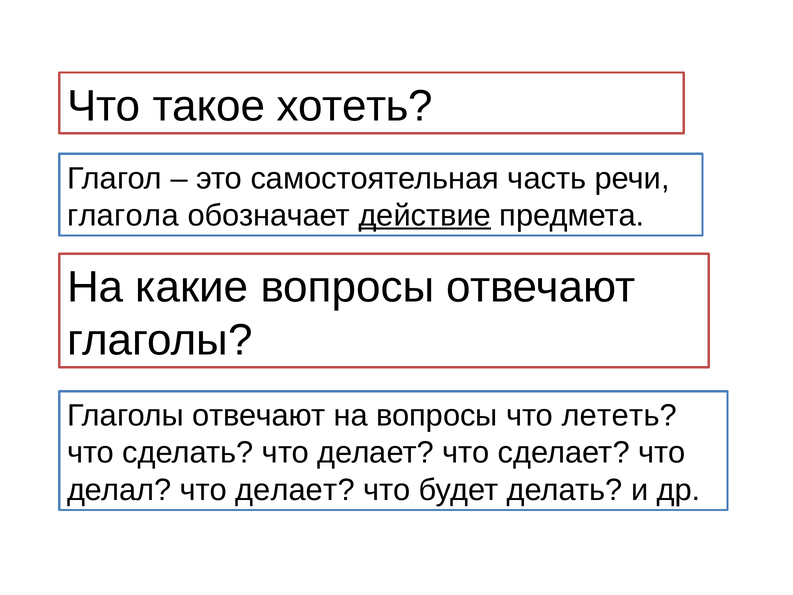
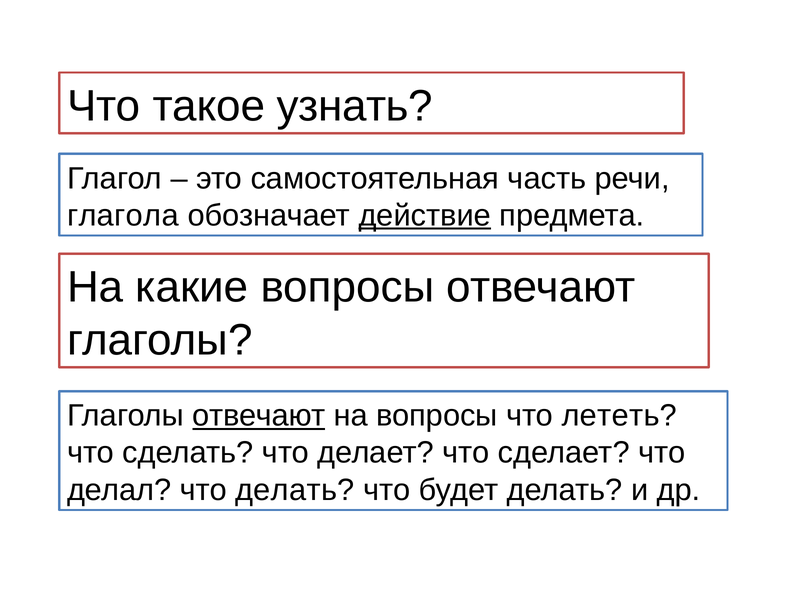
хотеть: хотеть -> узнать (355, 106)
отвечают underline: none -> present (259, 416)
делал что делает: делает -> делать (295, 490)
